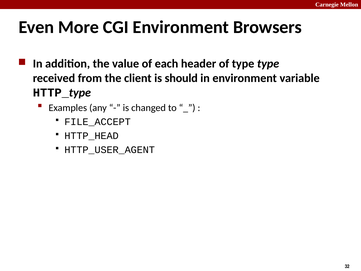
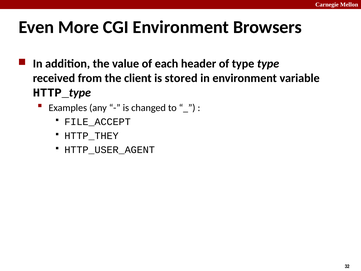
should: should -> stored (181, 78)
HTTP_HEAD: HTTP_HEAD -> HTTP_THEY (92, 136)
